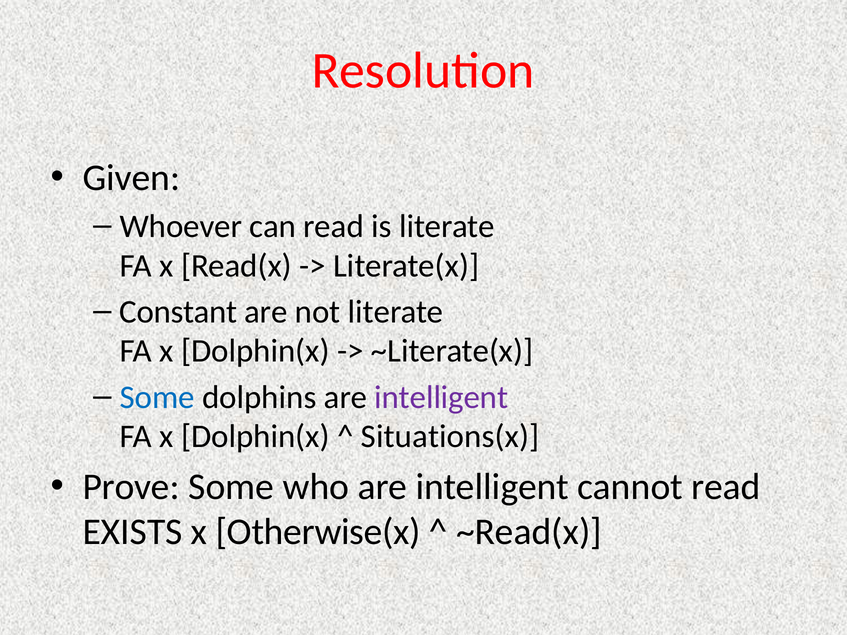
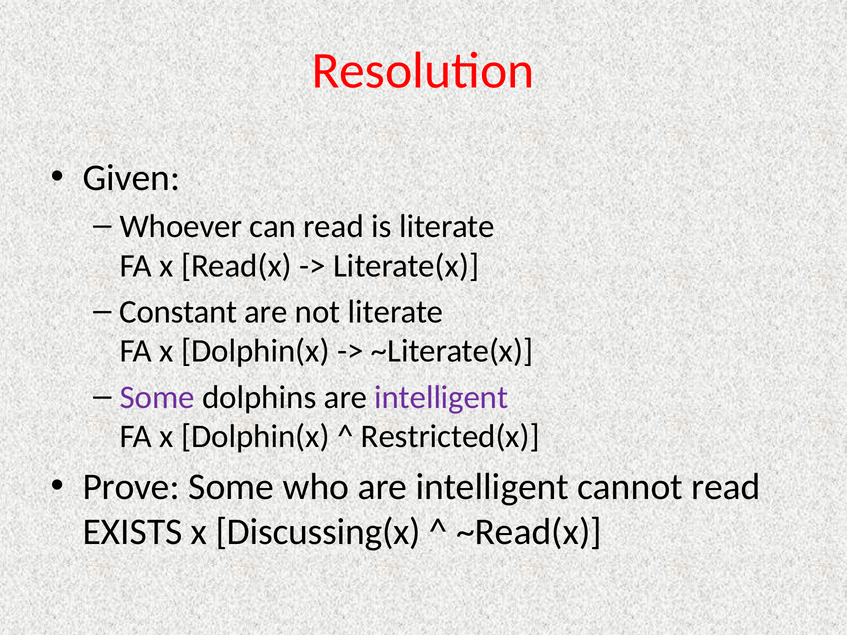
Some colour: blue -> purple (157, 397)
Situations(x: Situations(x -> Restricted(x (450, 437)
Otherwise(x: Otherwise(x -> Discussing(x (318, 532)
